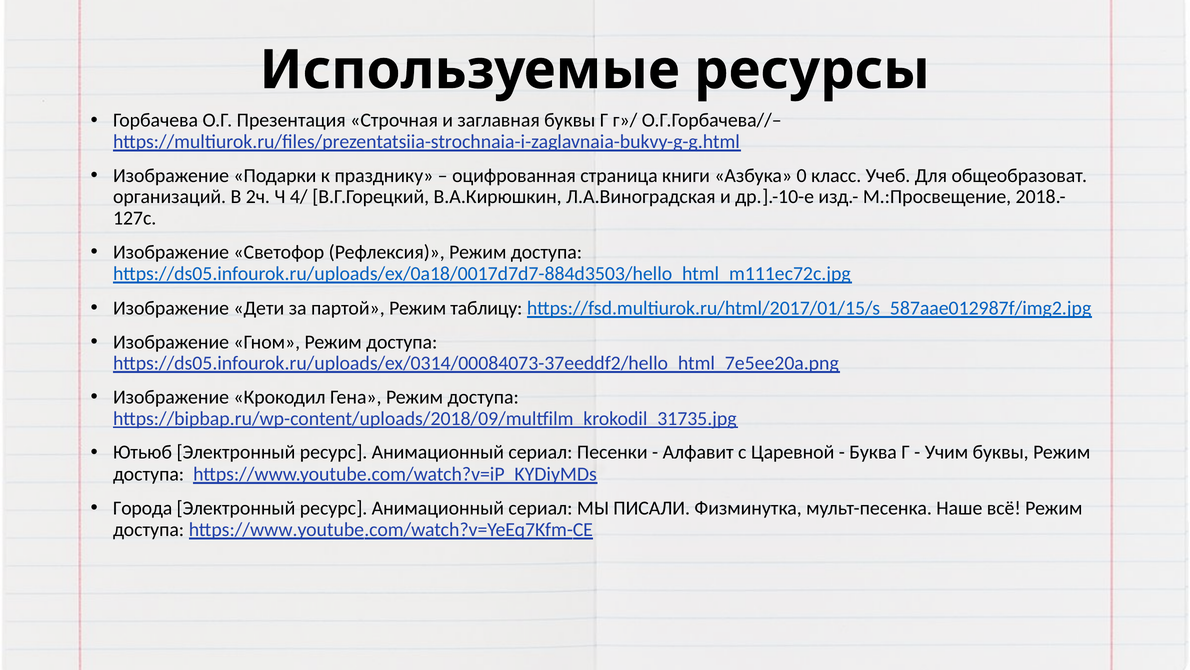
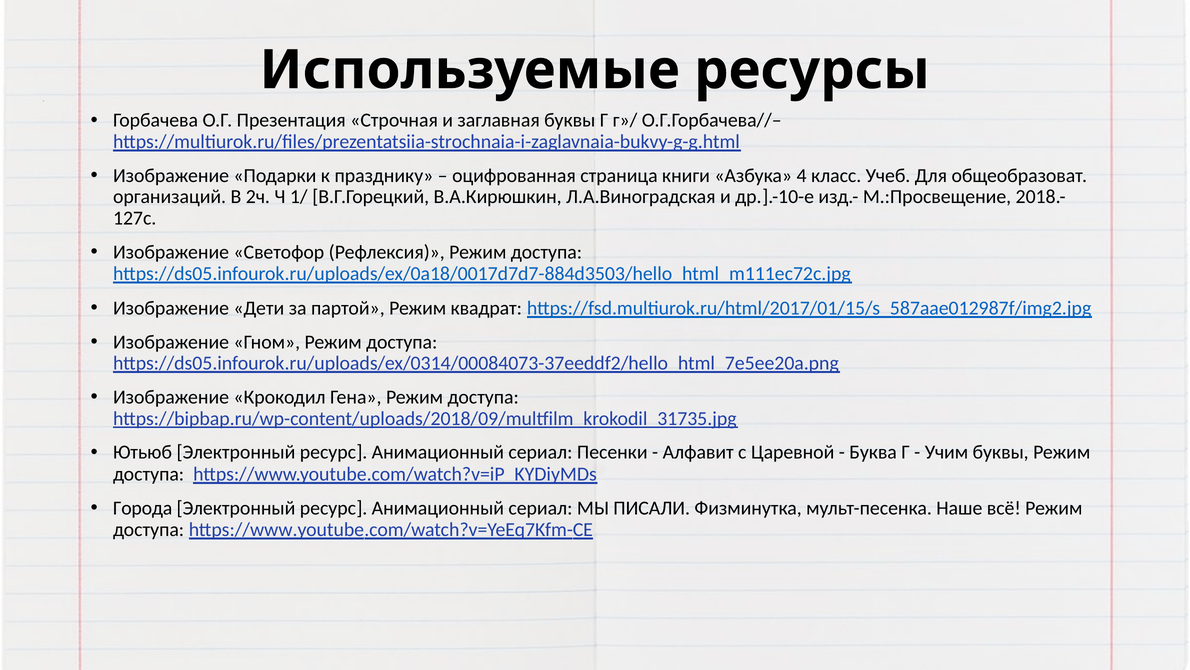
0: 0 -> 4 (802, 175)
4/: 4/ -> 1/ (299, 197)
таблицу: таблицу -> квадрат (486, 308)
